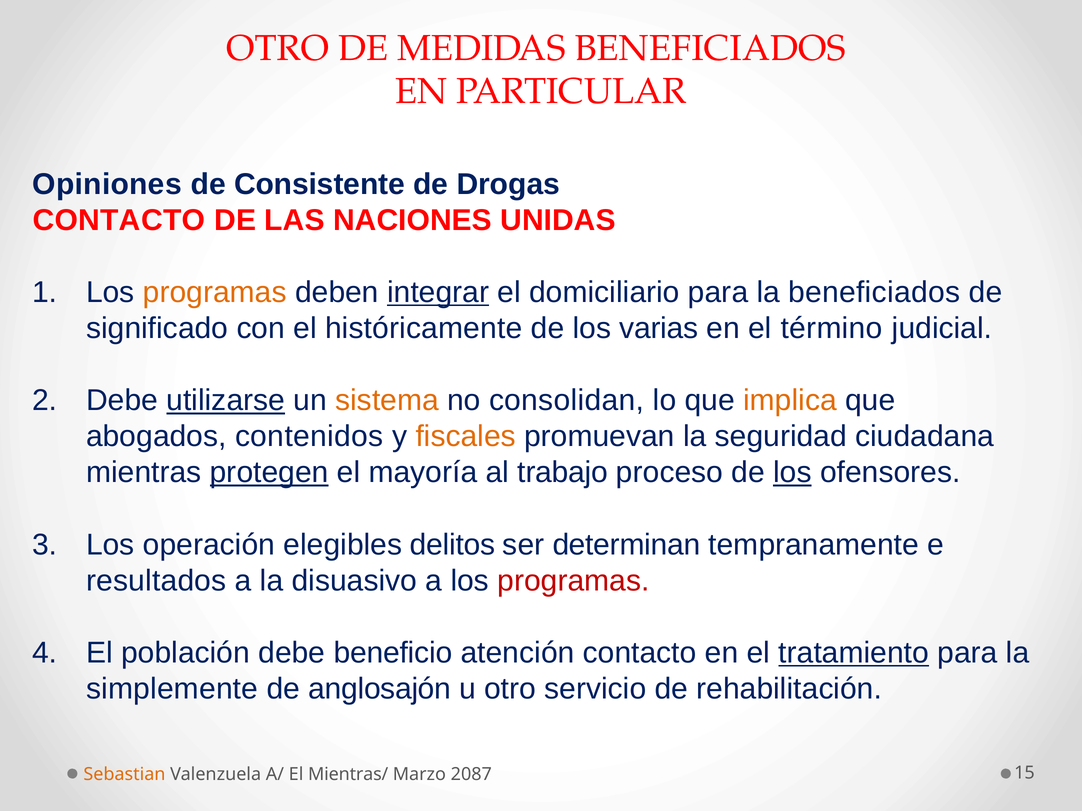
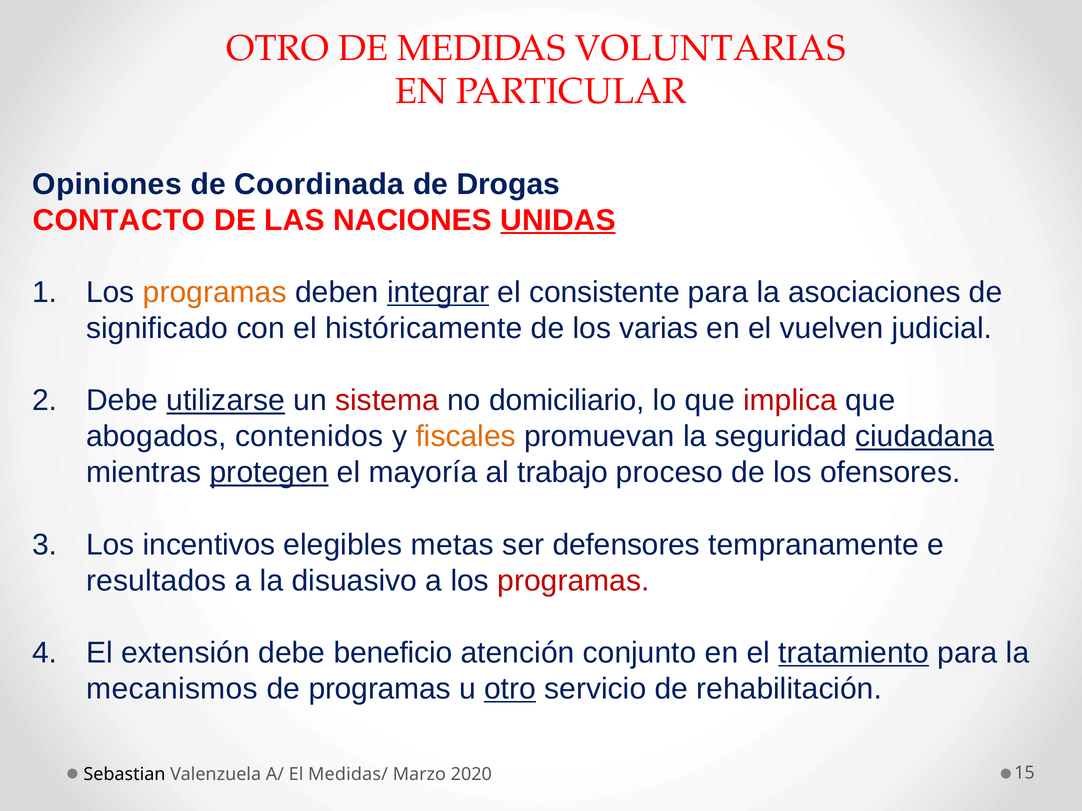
MEDIDAS BENEFICIADOS: BENEFICIADOS -> VOLUNTARIAS (710, 48)
Consistente: Consistente -> Coordinada (319, 184)
UNIDAS underline: none -> present (558, 220)
domiciliario: domiciliario -> consistente (605, 292)
la beneficiados: beneficiados -> asociaciones (875, 292)
término: término -> vuelven (832, 329)
sistema colour: orange -> red (387, 401)
consolidan: consolidan -> domiciliario (567, 401)
implica colour: orange -> red (790, 401)
ciudadana underline: none -> present (925, 437)
los underline: present -> none (792, 473)
operación: operación -> incentivos (209, 545)
delitos: delitos -> metas (452, 545)
determinan: determinan -> defensores (626, 545)
población: población -> extensión (186, 653)
atención contacto: contacto -> conjunto (640, 653)
simplemente: simplemente -> mecanismos (172, 689)
de anglosajón: anglosajón -> programas (380, 689)
otro underline: none -> present (510, 689)
Sebastian colour: orange -> black (124, 775)
Mientras/: Mientras/ -> Medidas/ (348, 775)
2087: 2087 -> 2020 (471, 775)
